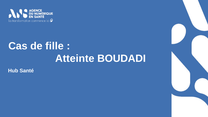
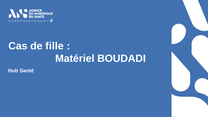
Atteinte: Atteinte -> Matériel (75, 58)
